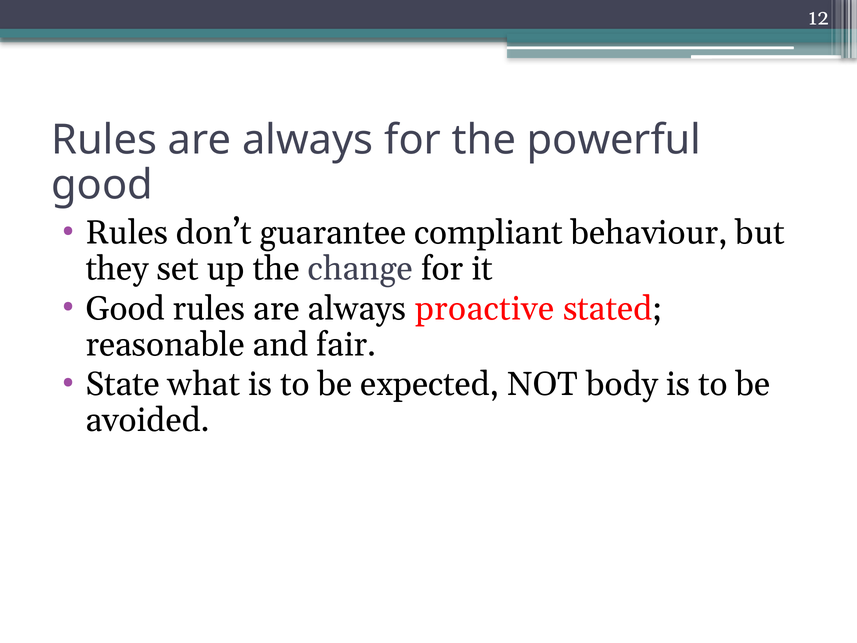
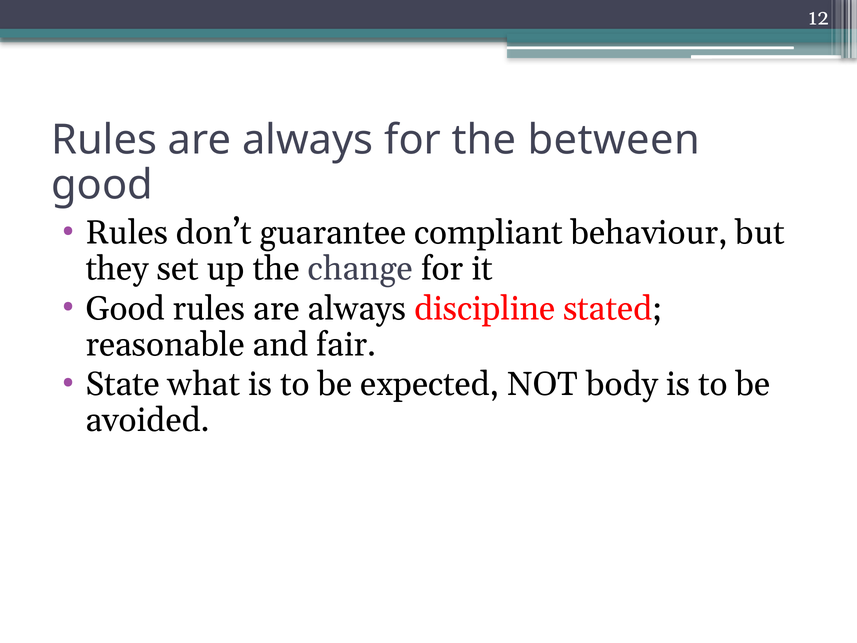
powerful: powerful -> between (614, 140)
proactive: proactive -> discipline (485, 308)
